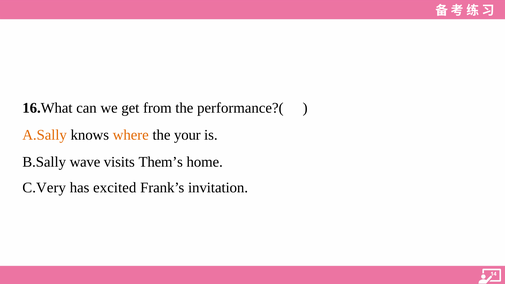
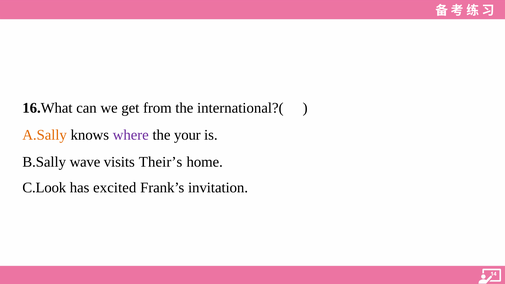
performance?(: performance?( -> international?( (240, 108)
where colour: orange -> purple (131, 135)
Them’s: Them’s -> Their’s (161, 162)
C.Very: C.Very -> C.Look (44, 188)
